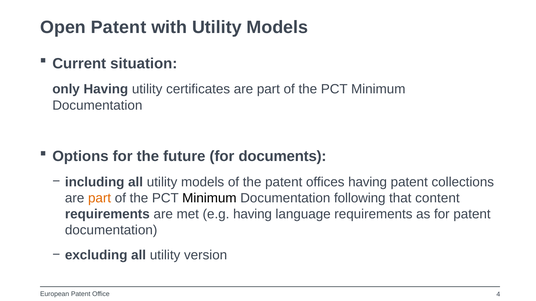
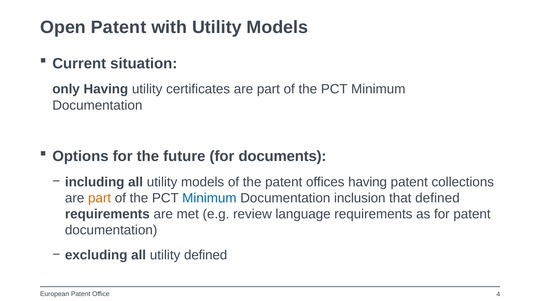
Minimum colour: black -> blue (209, 198)
following: following -> inclusion (360, 198)
that content: content -> defined (437, 198)
e.g having: having -> review (252, 214)
utility version: version -> defined (206, 256)
